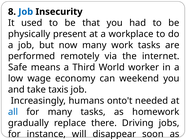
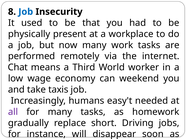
Safe: Safe -> Chat (18, 68)
onto't: onto't -> easy't (120, 101)
all colour: blue -> purple (13, 112)
there: there -> short (104, 123)
